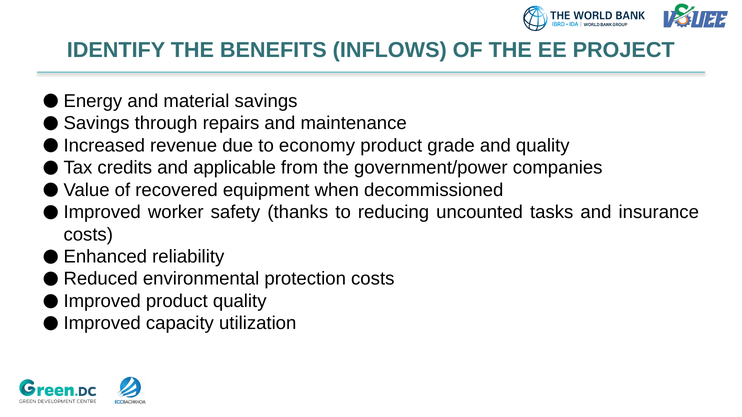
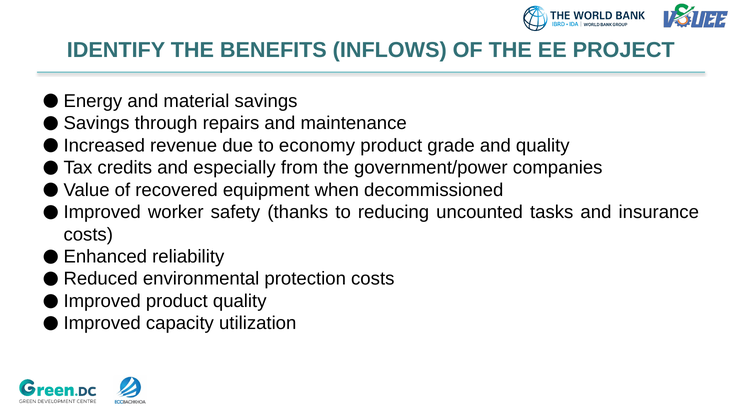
applicable: applicable -> especially (235, 168)
